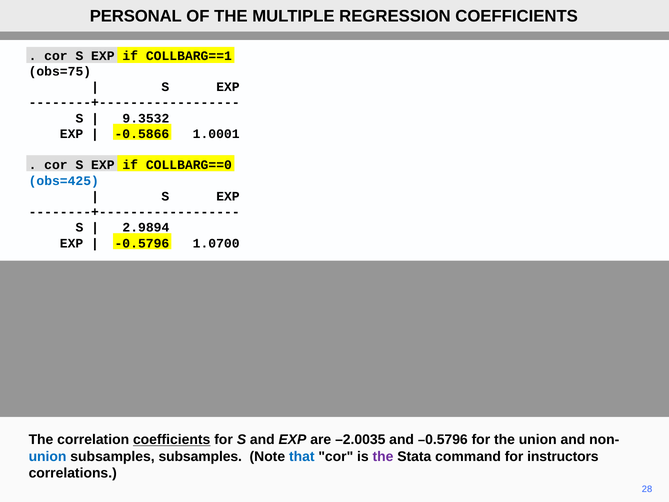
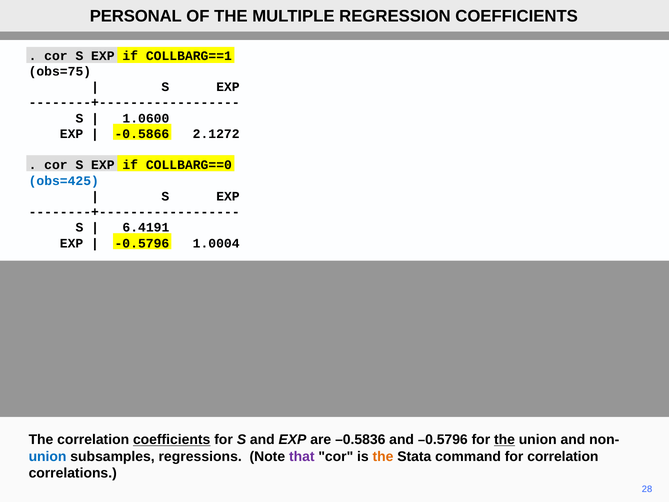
9.3532: 9.3532 -> 1.0600 (146, 118)
1.0001: 1.0001 -> 2.1272 (216, 134)
2.9894: 2.9894 -> 6.4191 (146, 228)
1.0700: 1.0700 -> 1.0004 (216, 243)
–2.0035: –2.0035 -> –0.5836 (360, 440)
the underline: none -> present (504, 440)
subsamples subsamples: subsamples -> regressions (200, 456)
that colour: blue -> purple (302, 456)
the colour: purple -> orange (383, 456)
for instructors: instructors -> correlation (563, 456)
